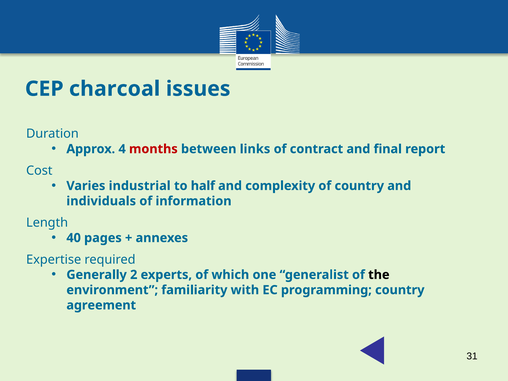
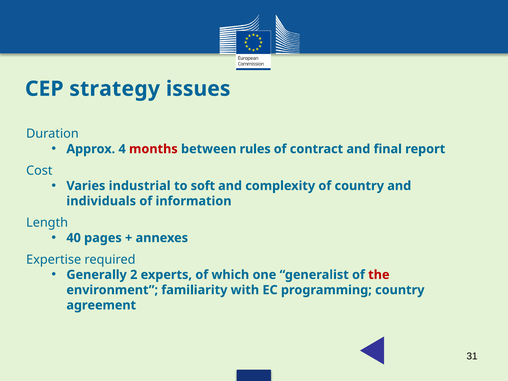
charcoal: charcoal -> strategy (115, 89)
links: links -> rules (255, 149)
half: half -> soft (203, 186)
the colour: black -> red (379, 275)
